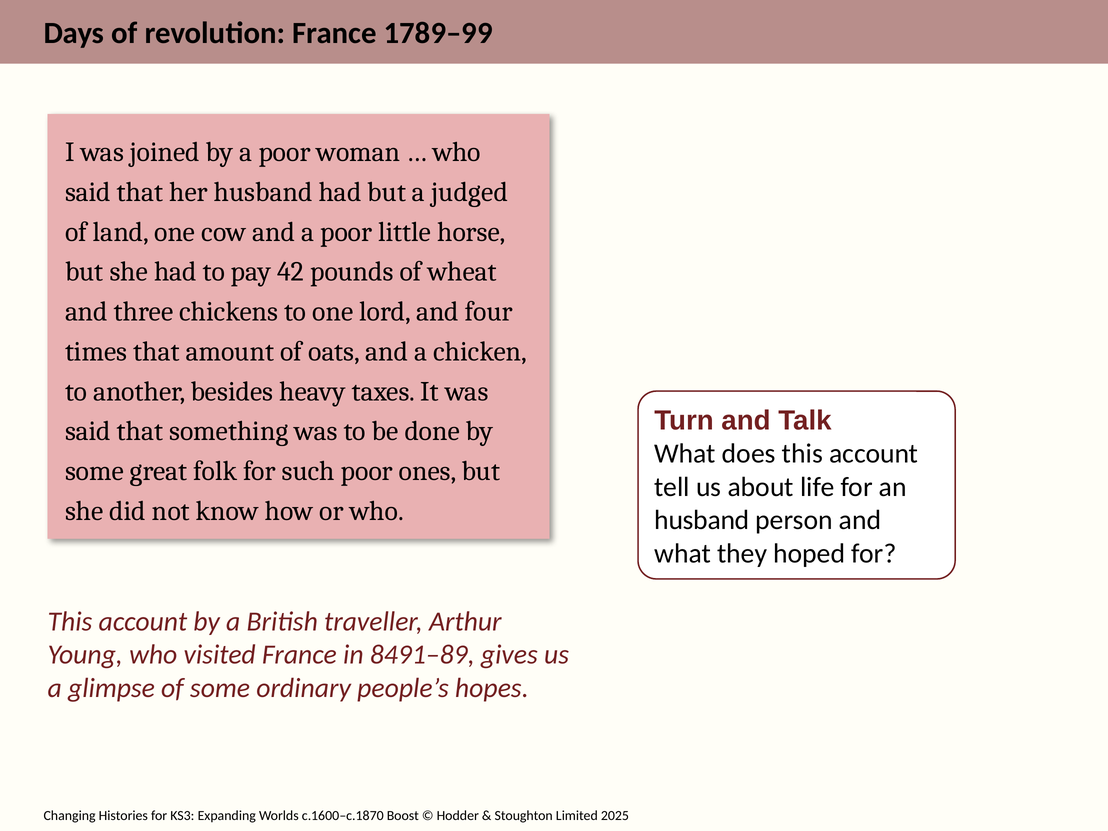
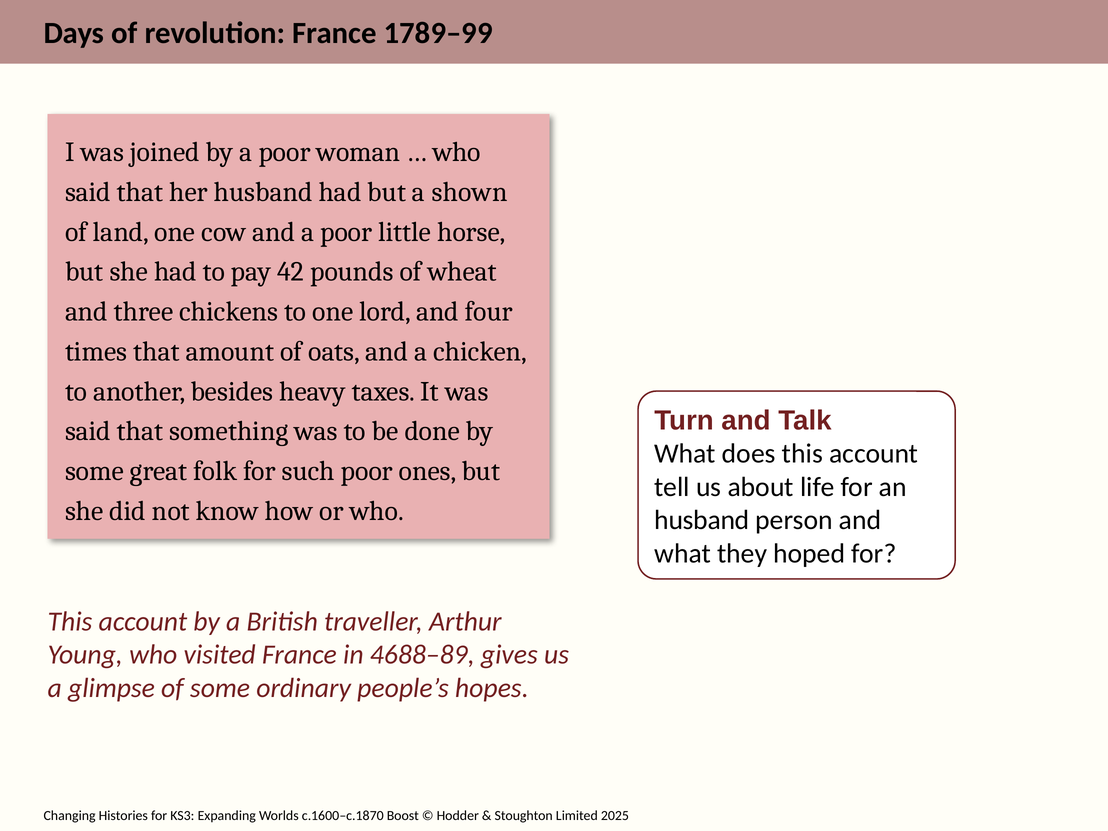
judged: judged -> shown (470, 192)
8491–89: 8491–89 -> 4688–89 (422, 655)
